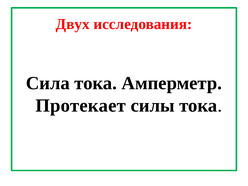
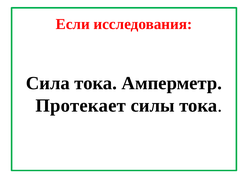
Двух: Двух -> Если (73, 24)
